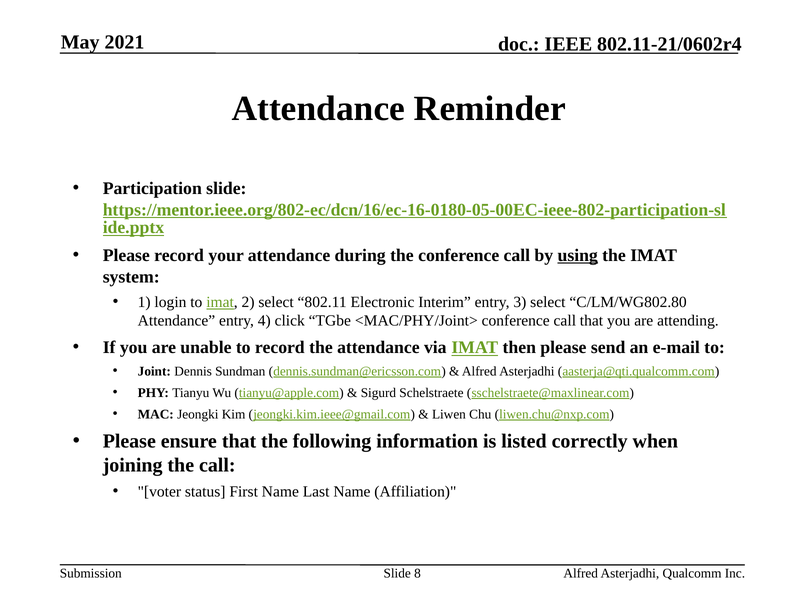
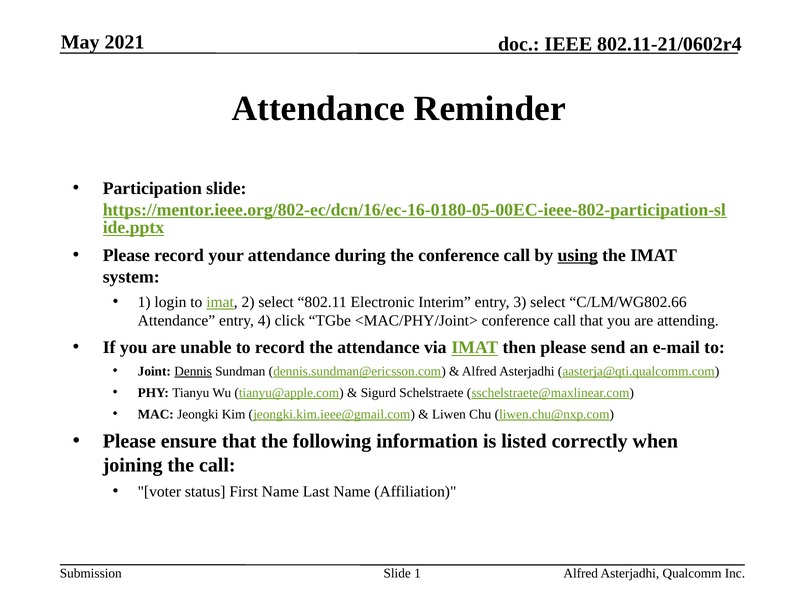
C/LM/WG802.80: C/LM/WG802.80 -> C/LM/WG802.66 (628, 302)
Dennis underline: none -> present (193, 372)
Slide 8: 8 -> 1 (418, 574)
